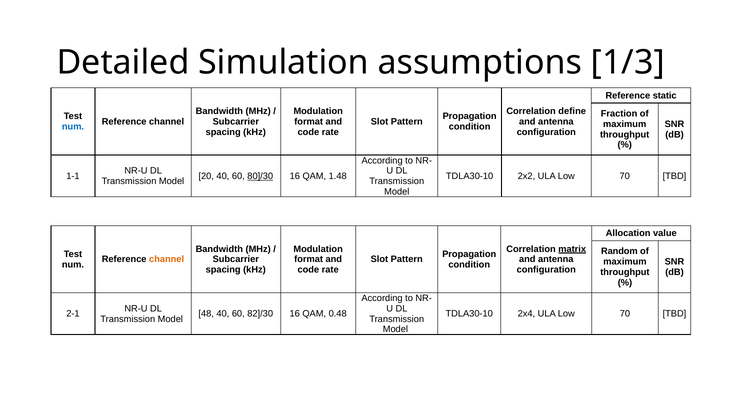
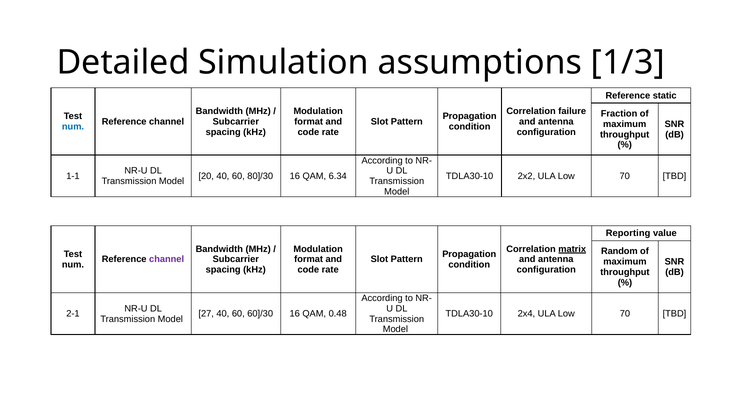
define: define -> failure (572, 111)
80]/30 underline: present -> none (260, 176)
1.48: 1.48 -> 6.34 (338, 176)
Allocation: Allocation -> Reporting (628, 233)
channel colour: orange -> purple (167, 259)
48: 48 -> 27 (206, 313)
82]/30: 82]/30 -> 60]/30 (260, 313)
